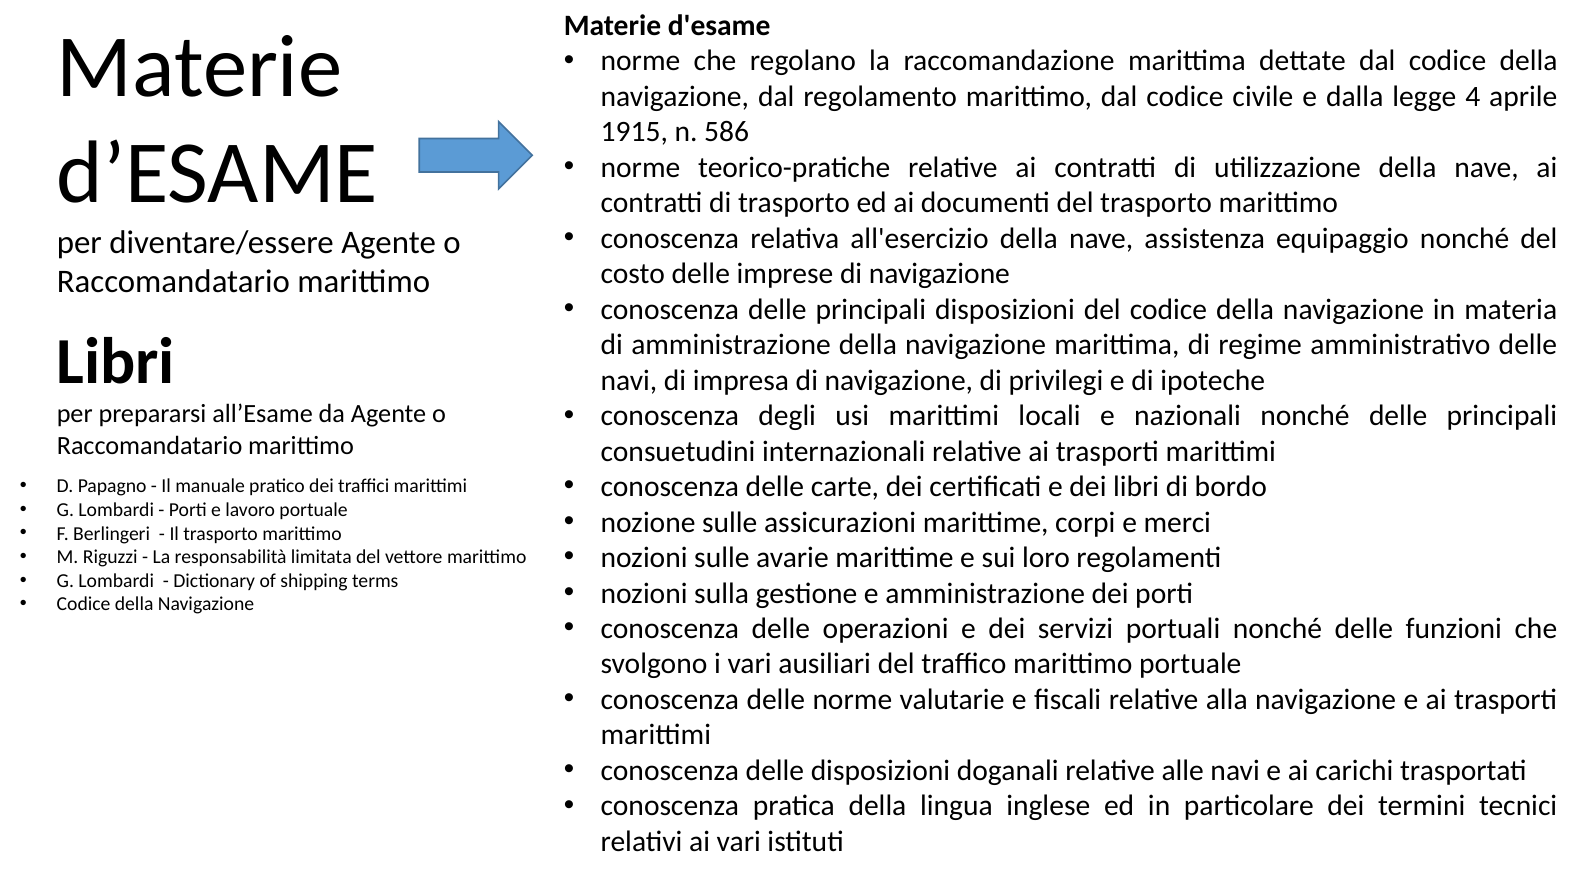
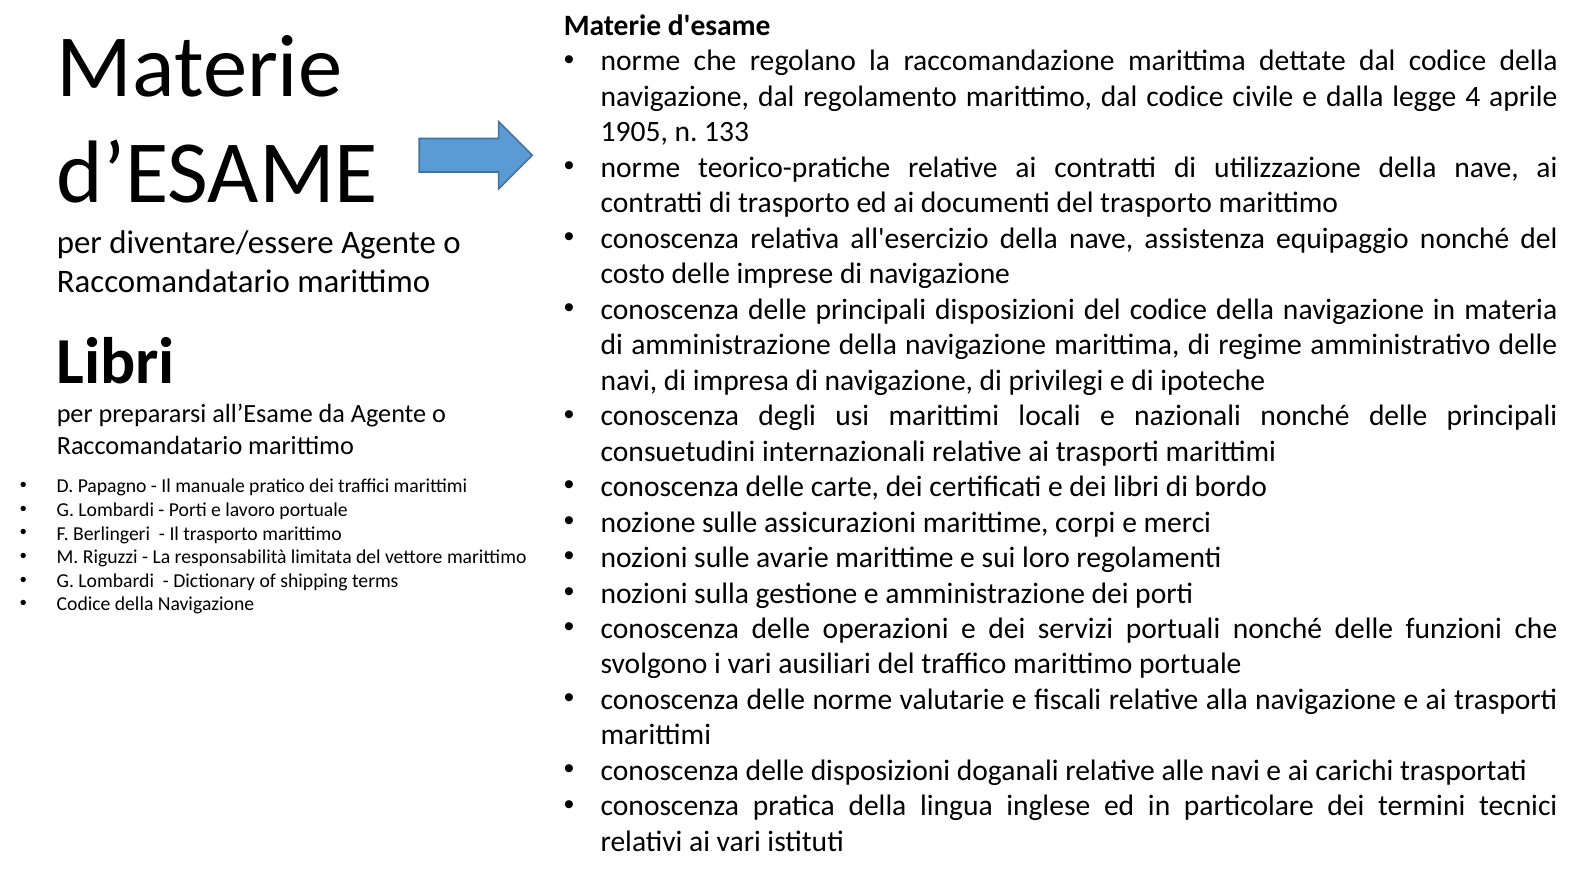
1915: 1915 -> 1905 (634, 132)
586: 586 -> 133 (727, 132)
